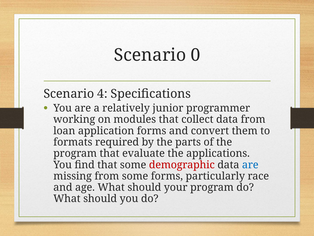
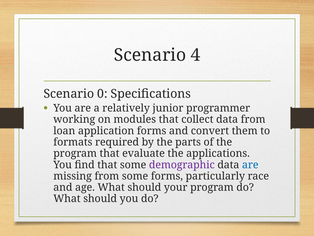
0: 0 -> 4 (195, 55)
4: 4 -> 0 (102, 94)
demographic colour: red -> purple (182, 164)
